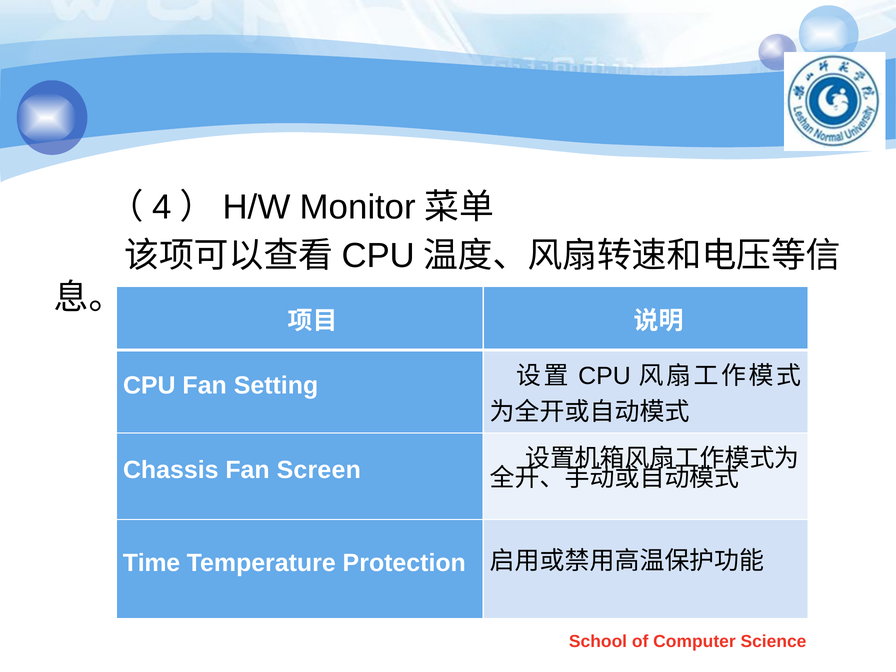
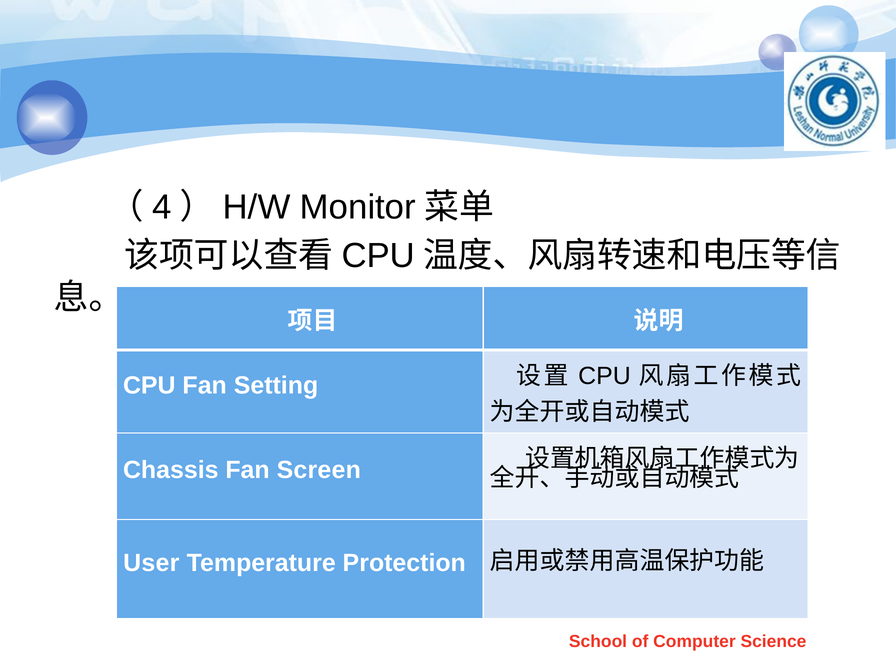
Time: Time -> User (151, 563)
